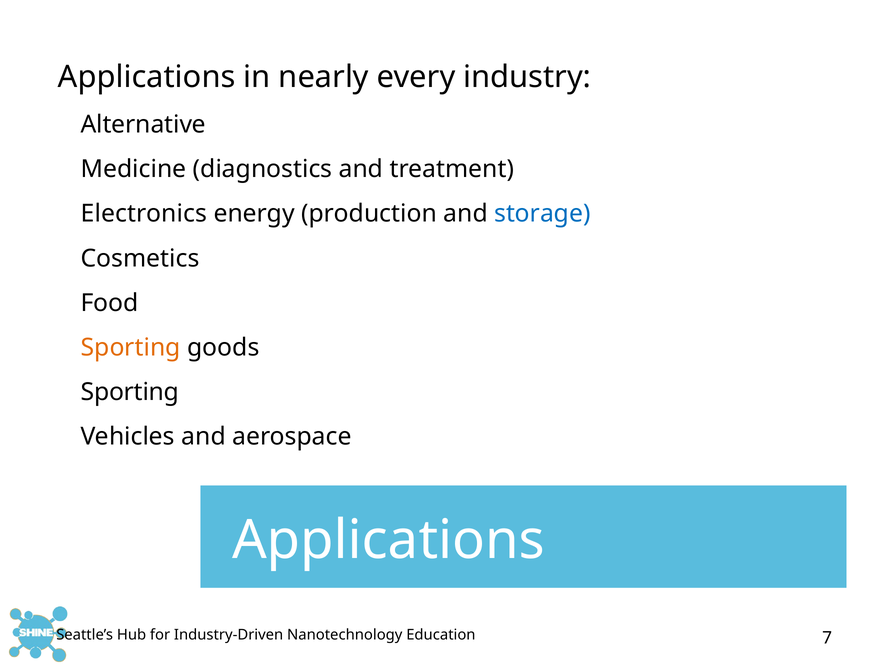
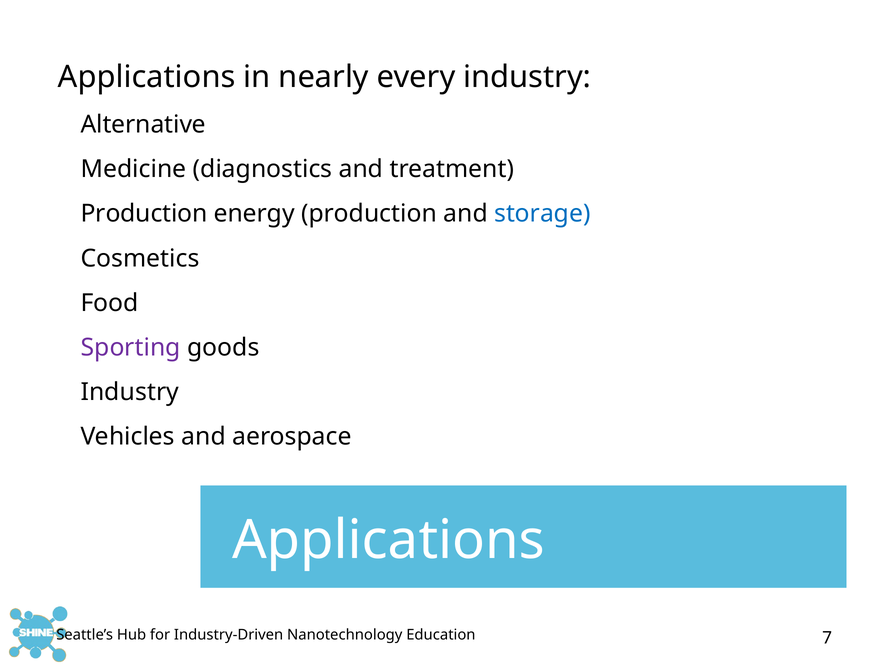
Electronics: Electronics -> Production (144, 214)
Sporting colour: orange -> purple (131, 348)
Sporting: Sporting -> Industry (130, 392)
